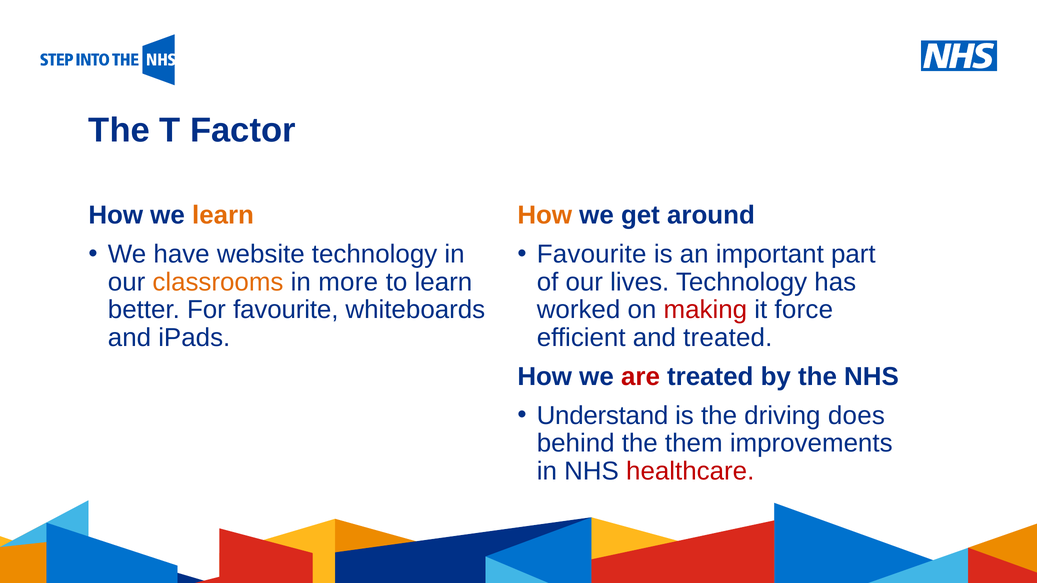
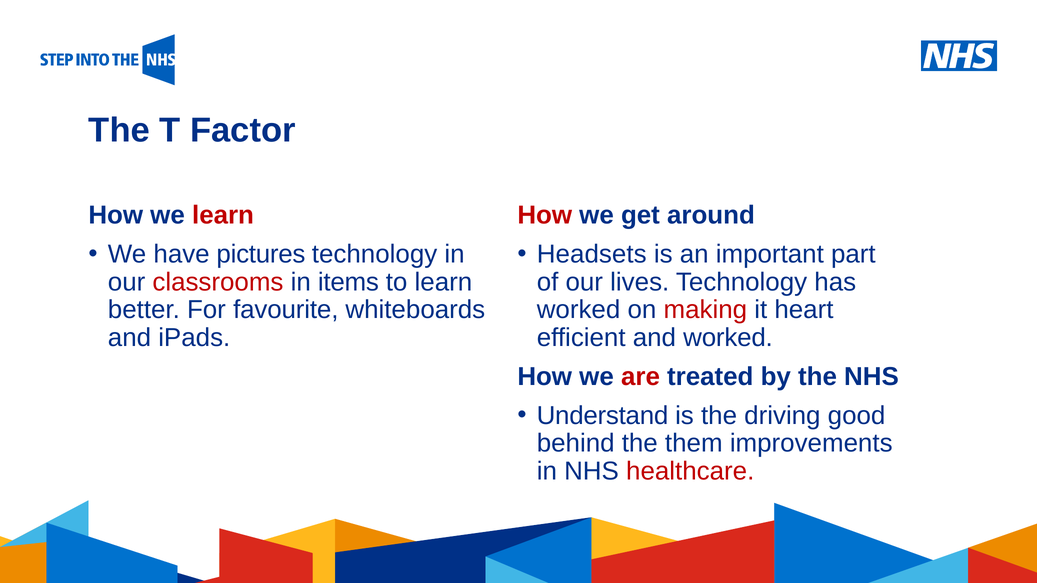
learn colour: orange -> red (223, 215)
How colour: orange -> red (545, 215)
website: website -> pictures (261, 254)
Favourite: Favourite -> Headsets (592, 254)
classrooms colour: orange -> red (218, 282)
more: more -> items (348, 282)
force: force -> heart (804, 310)
and treated: treated -> worked (728, 338)
does: does -> good (857, 416)
